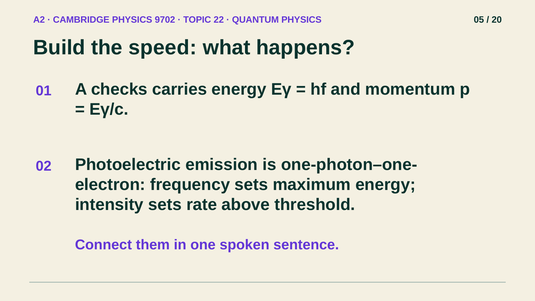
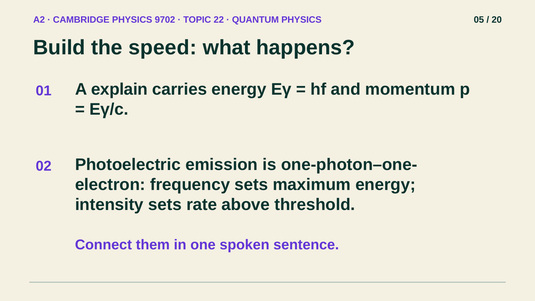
checks: checks -> explain (119, 89)
